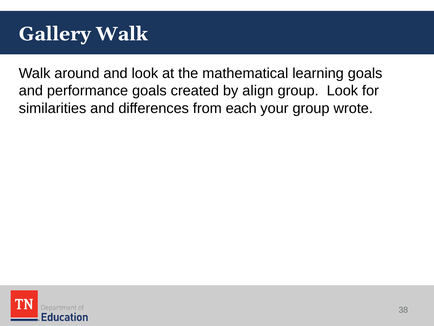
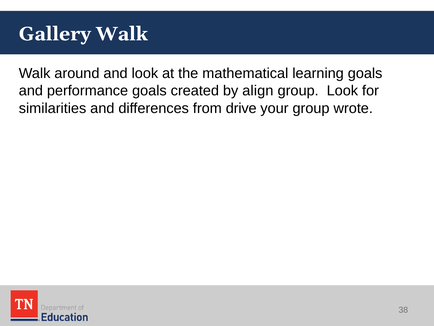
each: each -> drive (241, 108)
